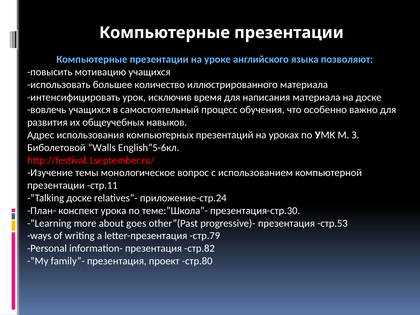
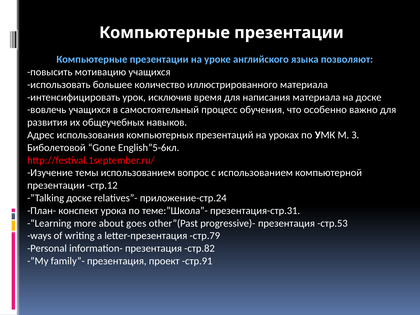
Walls: Walls -> Gone (102, 148)
темы монологическое: монологическое -> использованием (138, 173)
стр.11: стр.11 -> стр.12 (102, 185)
презентация-стр.30: презентация-стр.30 -> презентация-стр.31 (255, 211)
стр.80: стр.80 -> стр.91 (197, 261)
